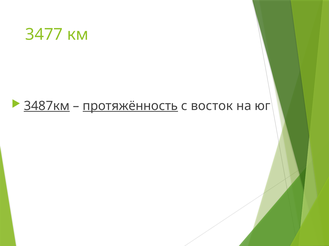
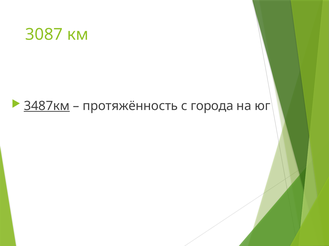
3477: 3477 -> 3087 (44, 35)
протяжённость underline: present -> none (130, 106)
восток: восток -> города (212, 106)
